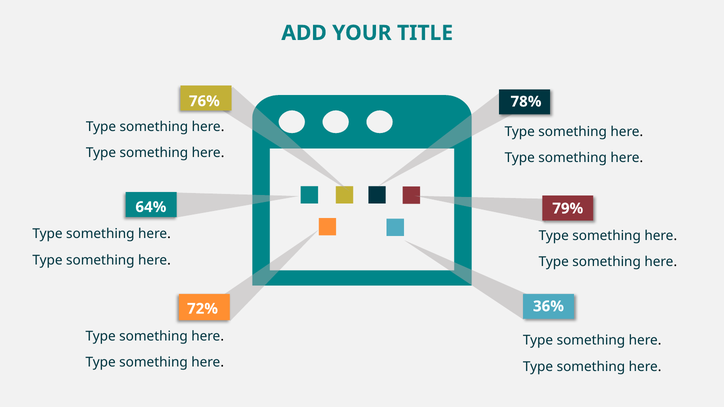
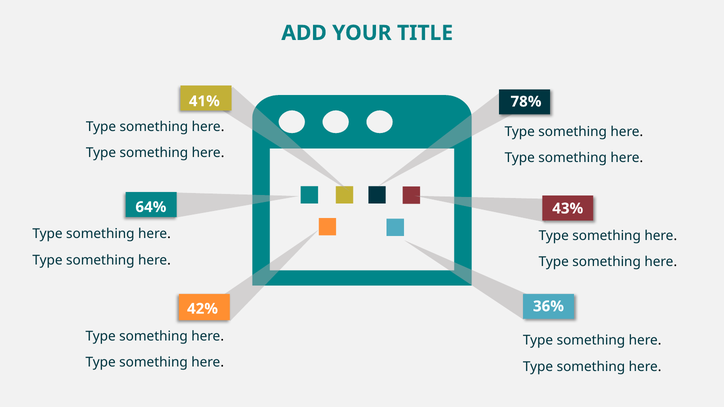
76%: 76% -> 41% (204, 101)
79%: 79% -> 43% (568, 209)
72%: 72% -> 42% (202, 309)
